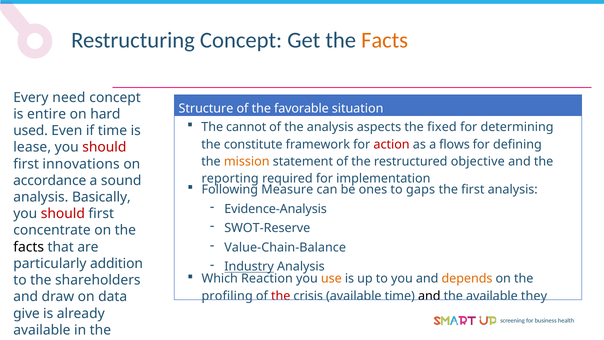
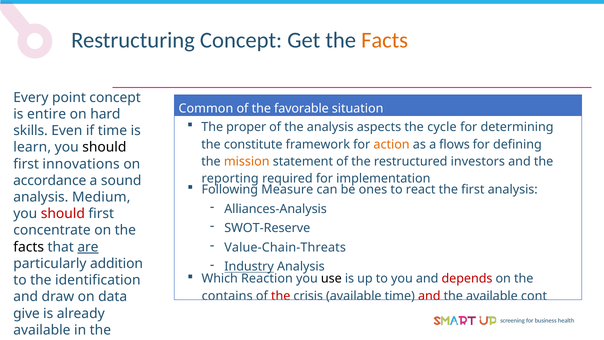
need: need -> point (69, 97)
Structure: Structure -> Common (206, 109)
cannot: cannot -> proper (246, 127)
fixed: fixed -> cycle (442, 127)
used: used -> skills (31, 131)
action colour: red -> orange (392, 144)
lease: lease -> learn (32, 147)
should colour: red -> black (104, 147)
objective: objective -> investors (478, 161)
gaps: gaps -> react (421, 190)
Basically: Basically -> Medium (101, 197)
Evidence-Analysis: Evidence-Analysis -> Alliances-Analysis (276, 209)
Value-Chain-Balance: Value-Chain-Balance -> Value-Chain-Threats (285, 247)
are underline: none -> present (88, 247)
use colour: orange -> black (331, 279)
depends colour: orange -> red (467, 279)
shareholders: shareholders -> identification (98, 280)
profiling: profiling -> contains (227, 296)
and colour: black -> red (429, 296)
they: they -> cont (534, 296)
